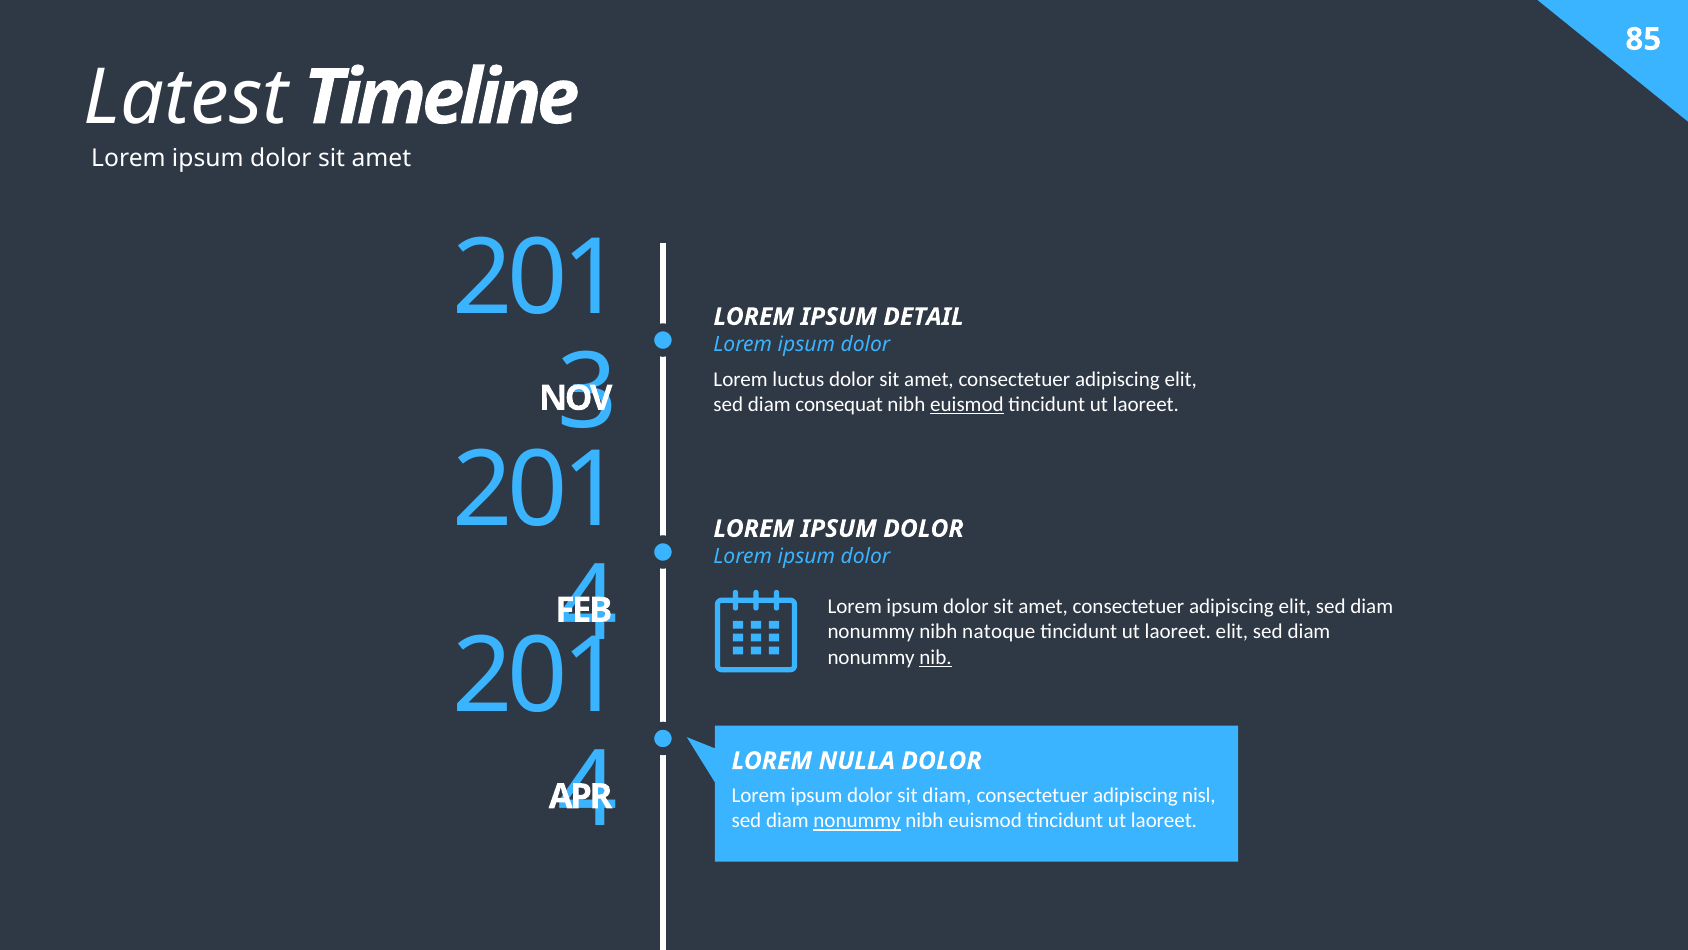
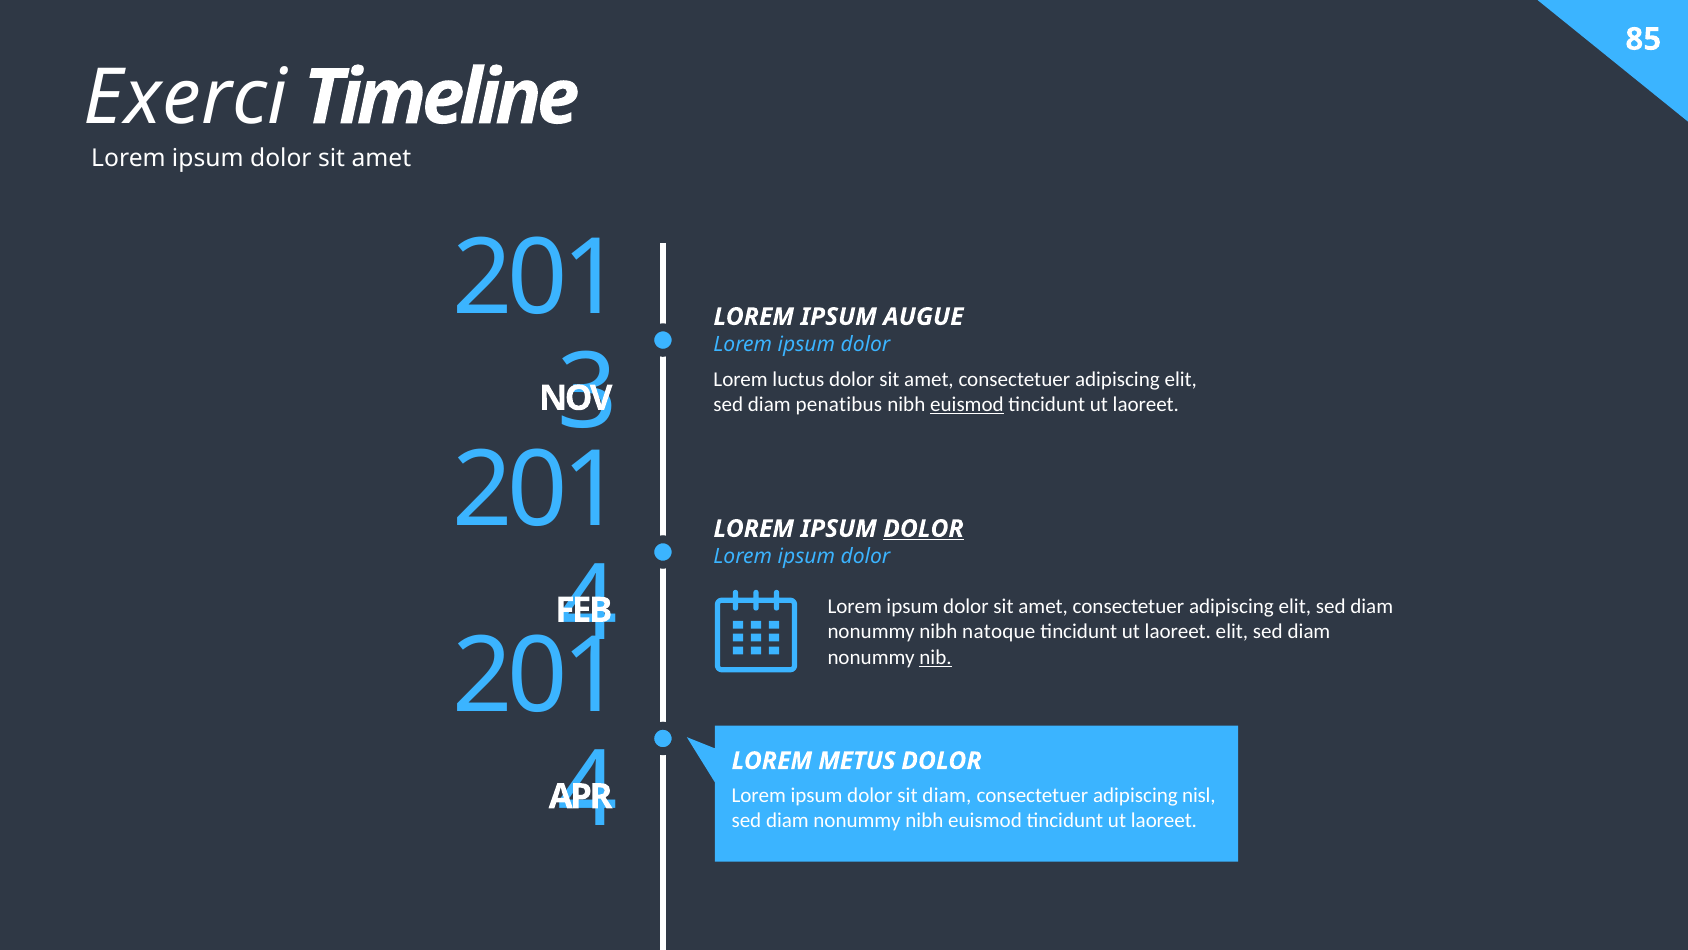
Latest: Latest -> Exerci (186, 98)
DETAIL: DETAIL -> AUGUE (923, 317)
consequat: consequat -> penatibus (839, 404)
DOLOR underline: none -> present (923, 528)
NULLA: NULLA -> METUS (857, 760)
nonummy underline: present -> none (857, 820)
